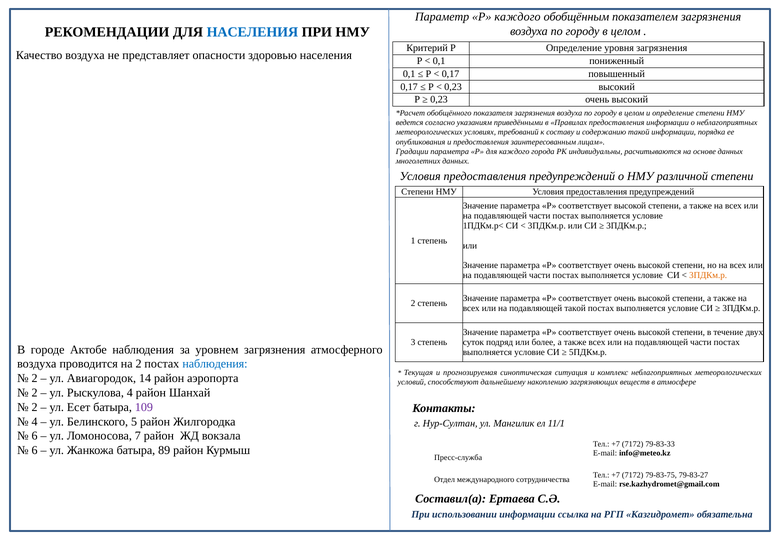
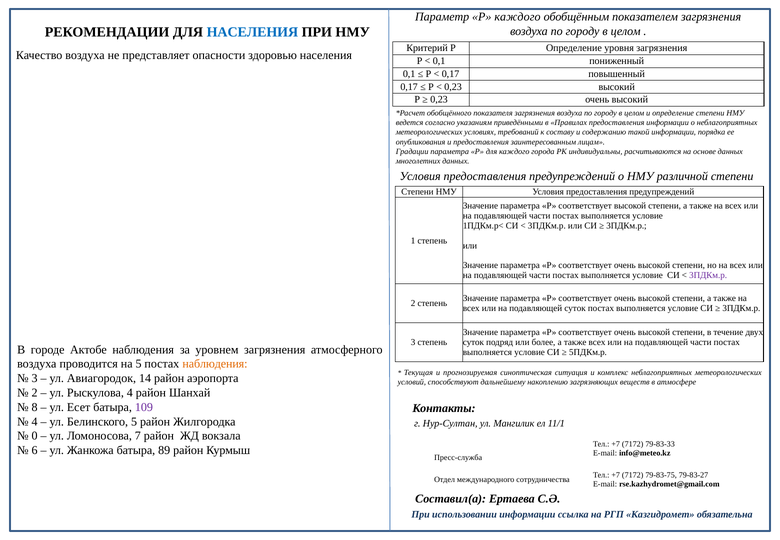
3ПДКм.р colour: orange -> purple (708, 275)
подавляющей такой: такой -> суток (575, 308)
на 2: 2 -> 5 (139, 364)
наблюдения colour: blue -> orange (215, 364)
2: 2 -> 3 (35, 378)
2: 2 -> 8 (35, 407)
6: 6 -> 0 (35, 436)
